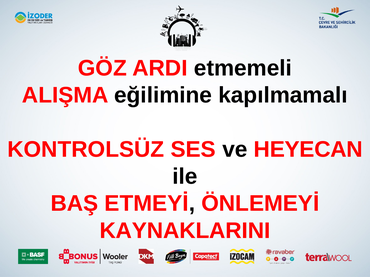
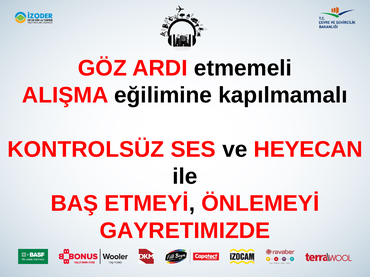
KAYNAKLARINI: KAYNAKLARINI -> GAYRETIMIZDE (185, 231)
